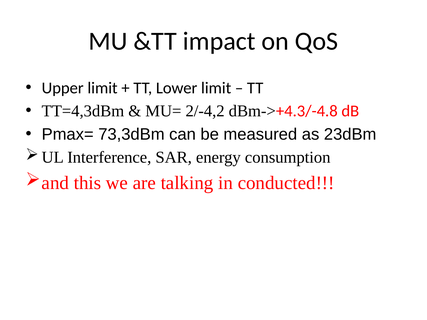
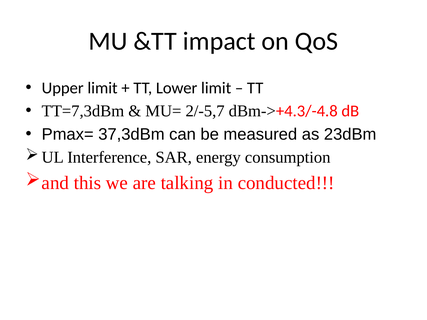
TT=4,3dBm: TT=4,3dBm -> TT=7,3dBm (83, 111)
2/-4,2: 2/-4,2 -> 2/-5,7 (205, 111)
73,3dBm: 73,3dBm -> 37,3dBm (131, 134)
